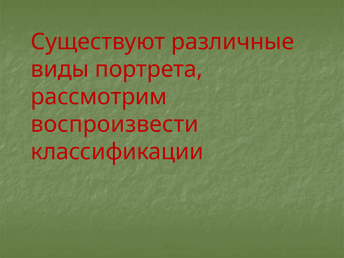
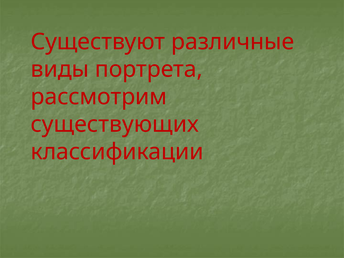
воспроизвести: воспроизвести -> существующих (115, 124)
